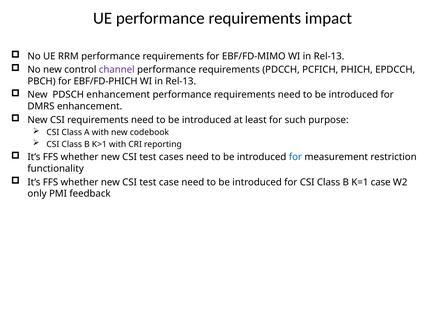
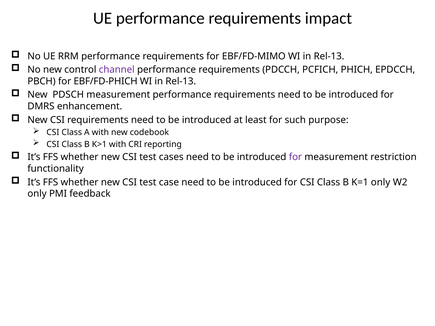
PDSCH enhancement: enhancement -> measurement (118, 95)
for colour: blue -> purple (295, 157)
K=1 case: case -> only (381, 182)
